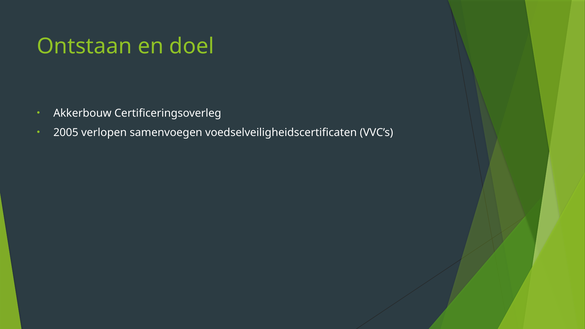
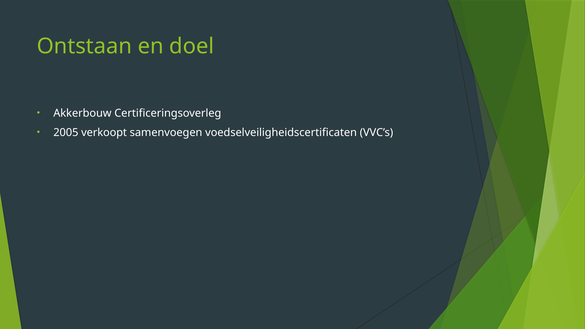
verlopen: verlopen -> verkoopt (104, 132)
